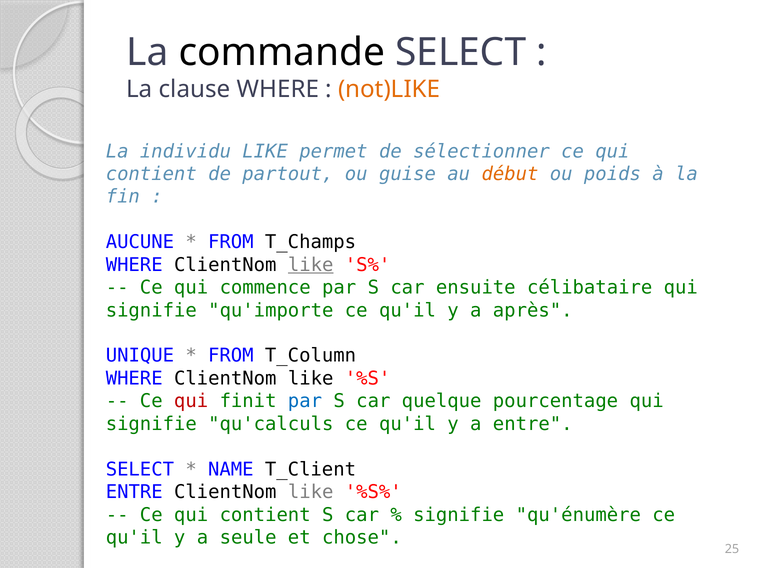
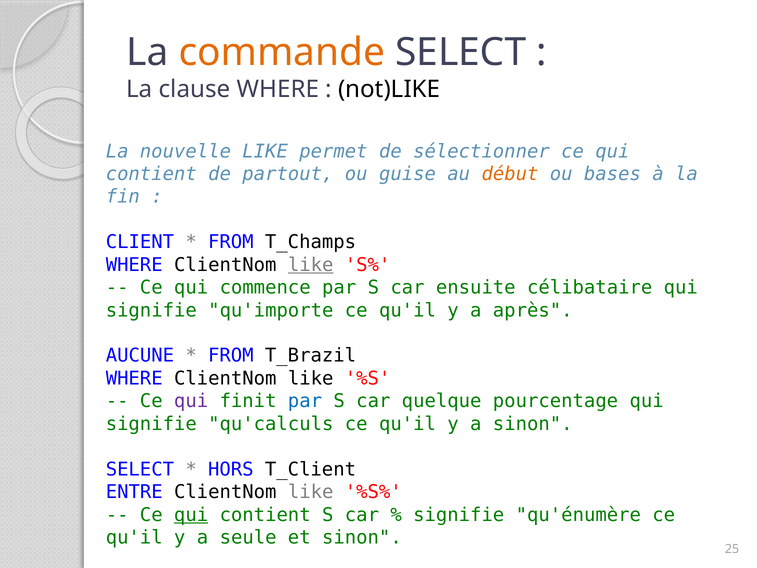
commande colour: black -> orange (282, 52)
not)LIKE colour: orange -> black (389, 89)
individu: individu -> nouvelle (185, 151)
poids: poids -> bases (612, 174)
AUCUNE: AUCUNE -> CLIENT (140, 242)
UNIQUE: UNIQUE -> AUCUNE (140, 356)
T_Column: T_Column -> T_Brazil (311, 356)
qui colour: red -> purple (191, 401)
a entre: entre -> sinon (533, 424)
NAME: NAME -> HORS (231, 469)
qui underline: none -> present (191, 515)
et chose: chose -> sinon (362, 537)
